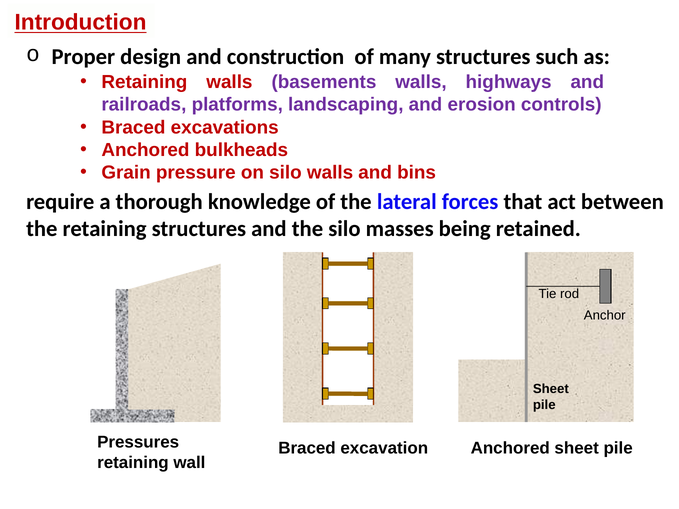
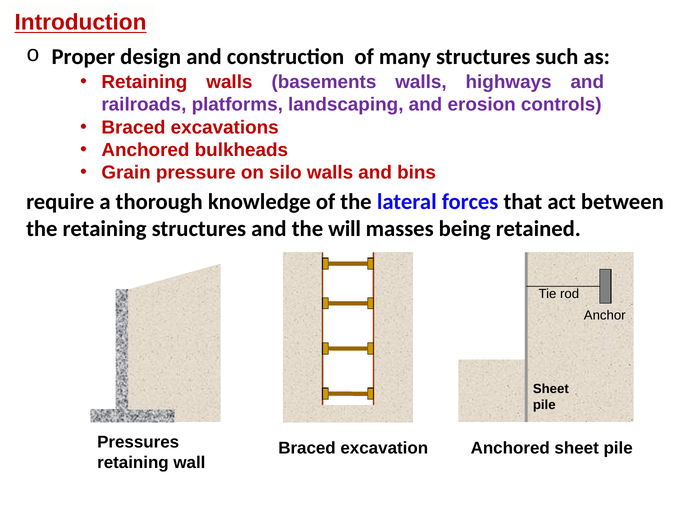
the silo: silo -> will (345, 229)
